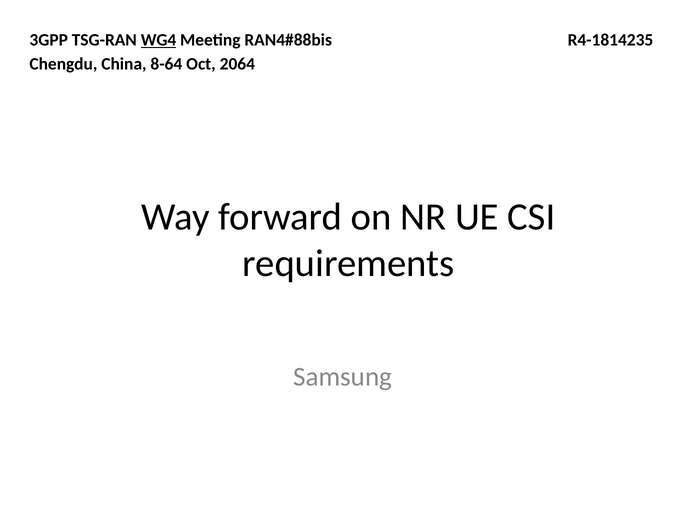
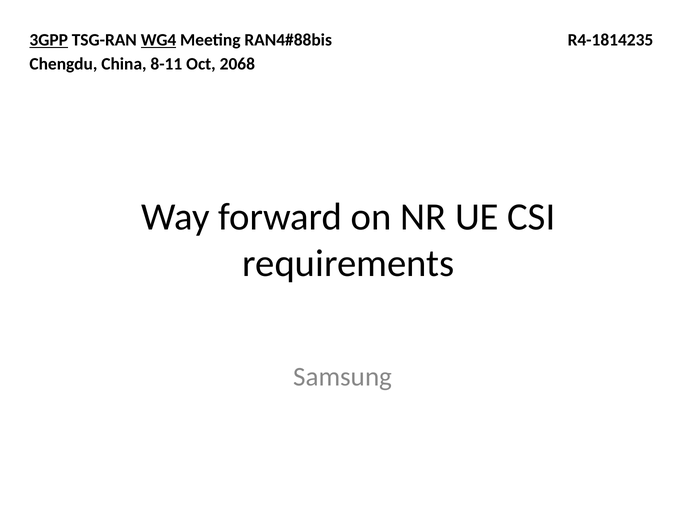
3GPP underline: none -> present (49, 40)
8-64: 8-64 -> 8-11 (166, 64)
2064: 2064 -> 2068 (237, 64)
